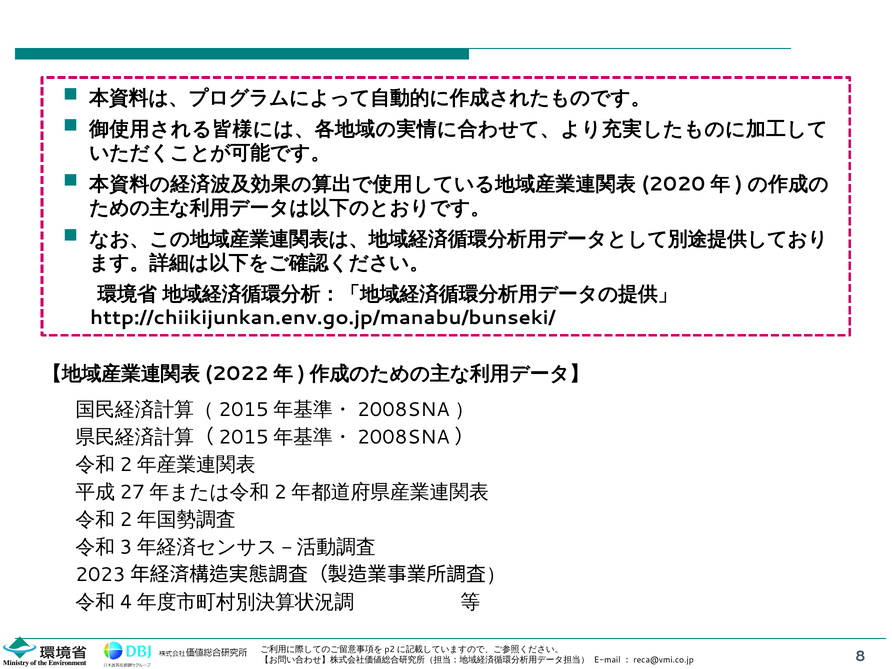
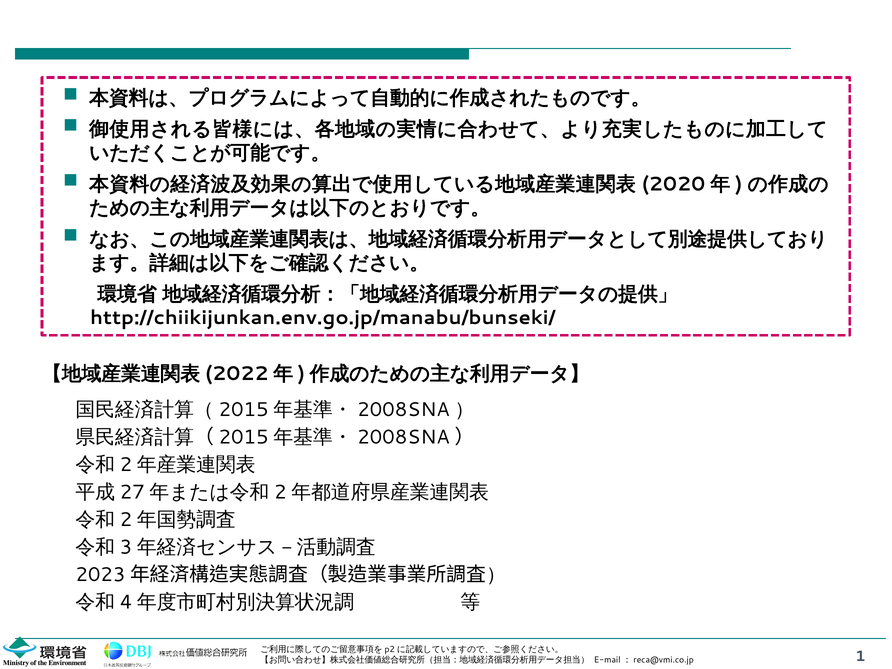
8: 8 -> 1 (860, 656)
